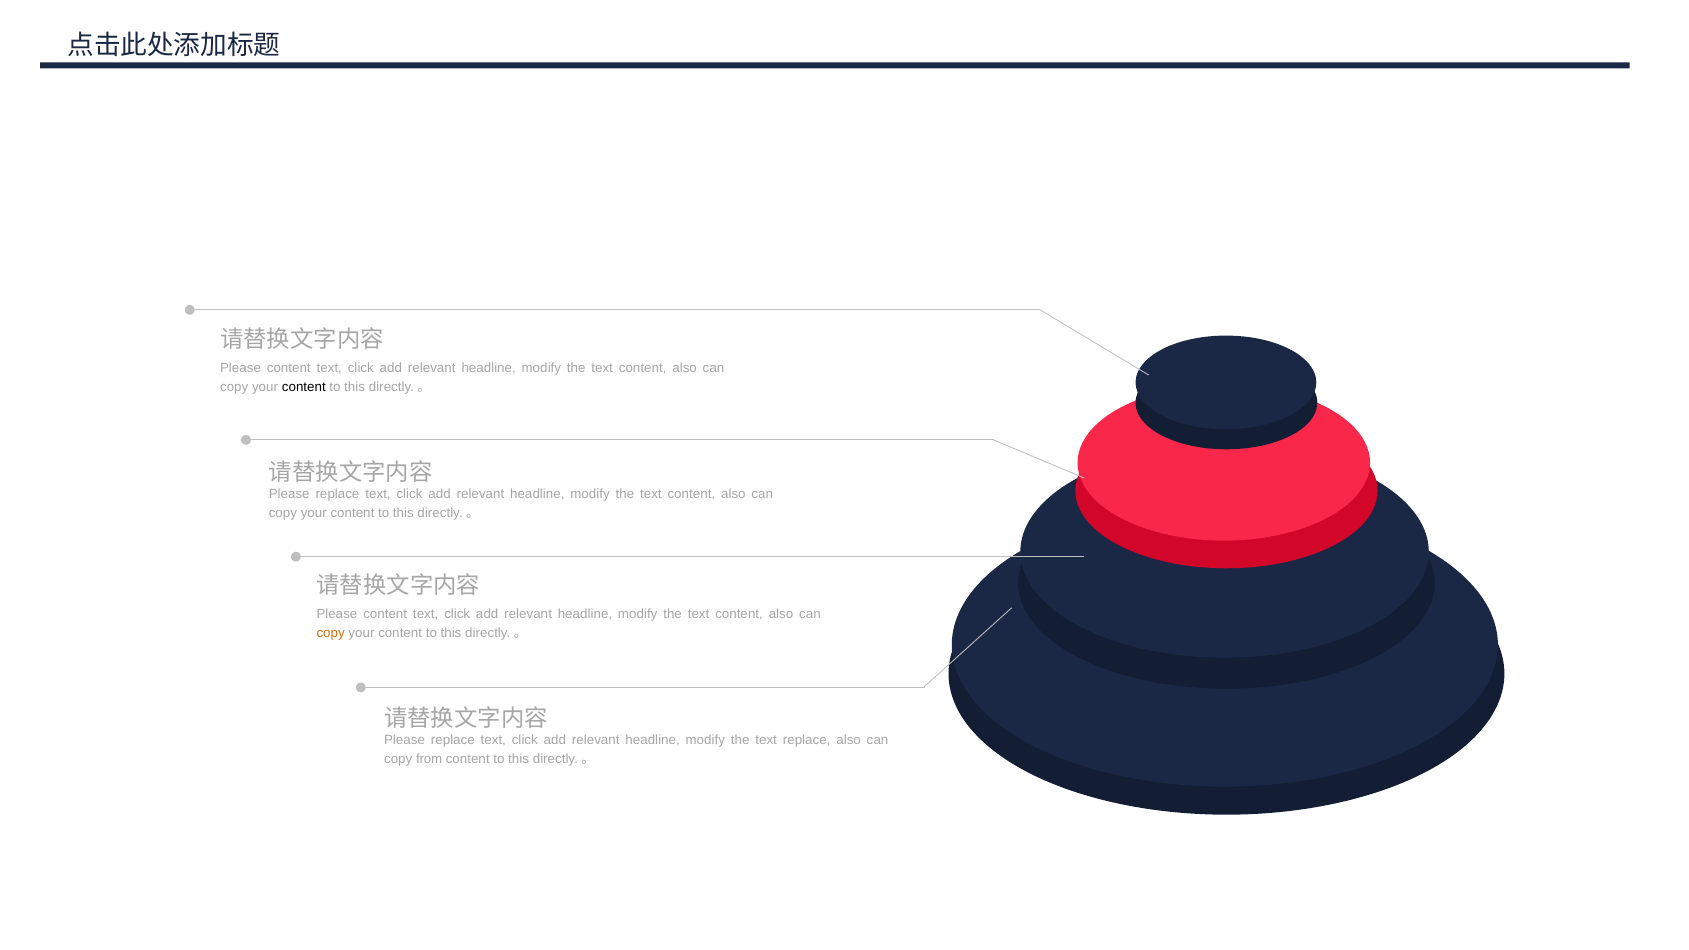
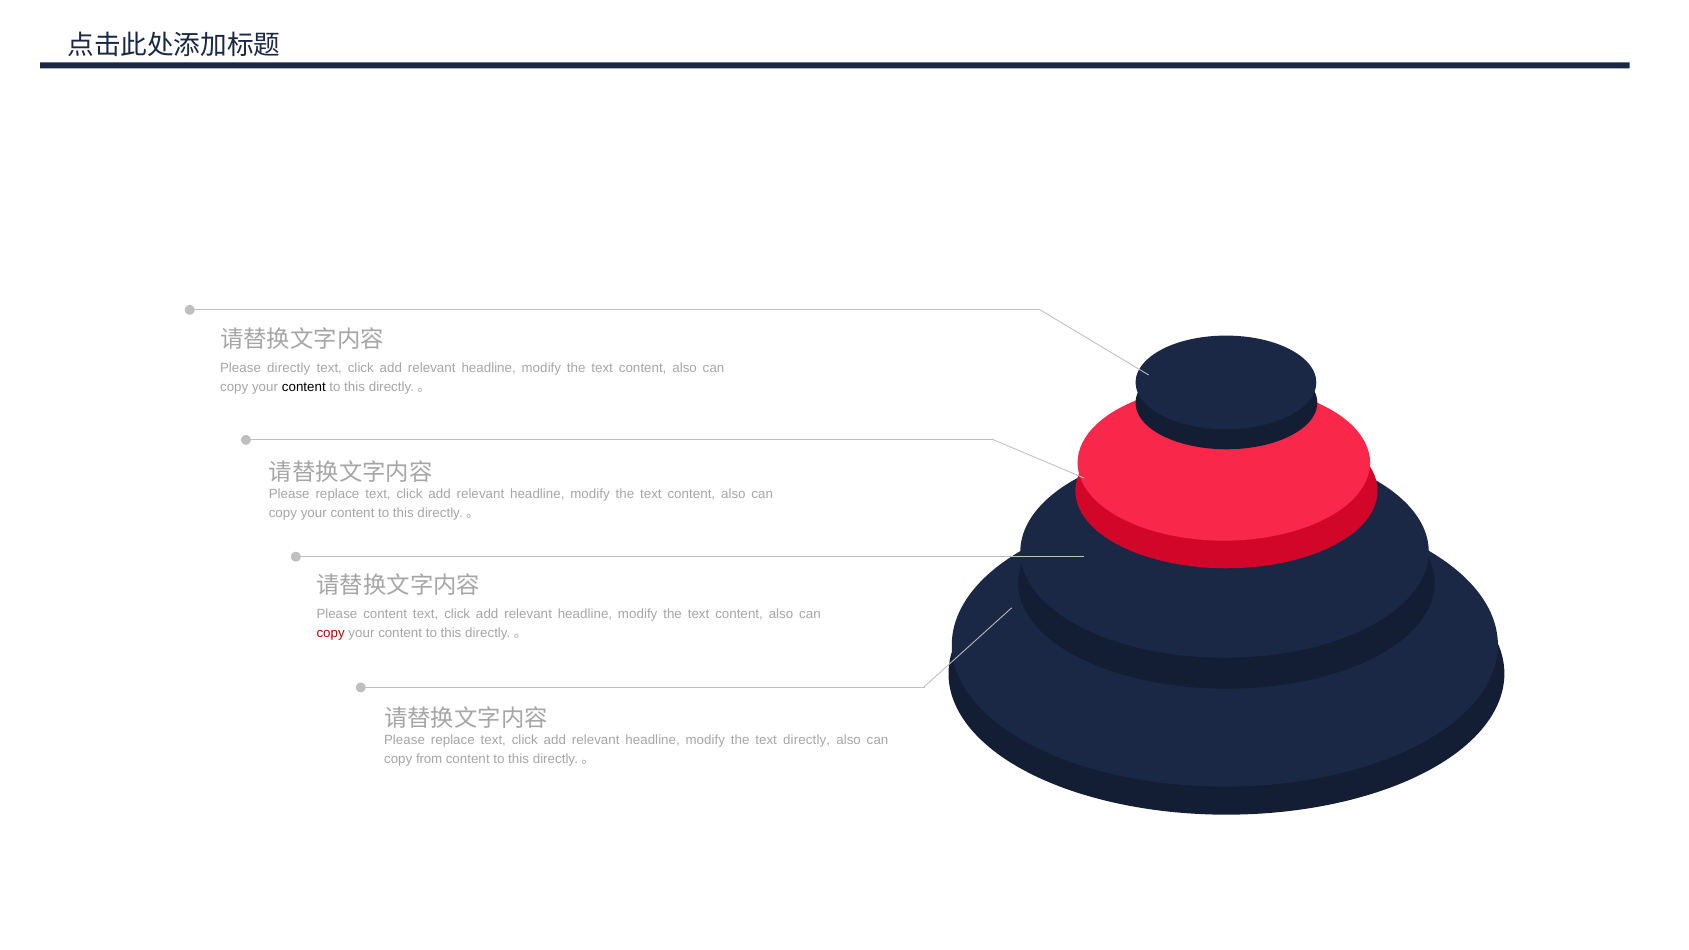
content: content -> directly (289, 368)
copy colour: orange -> red (331, 633)
text replace: replace -> directly (807, 740)
